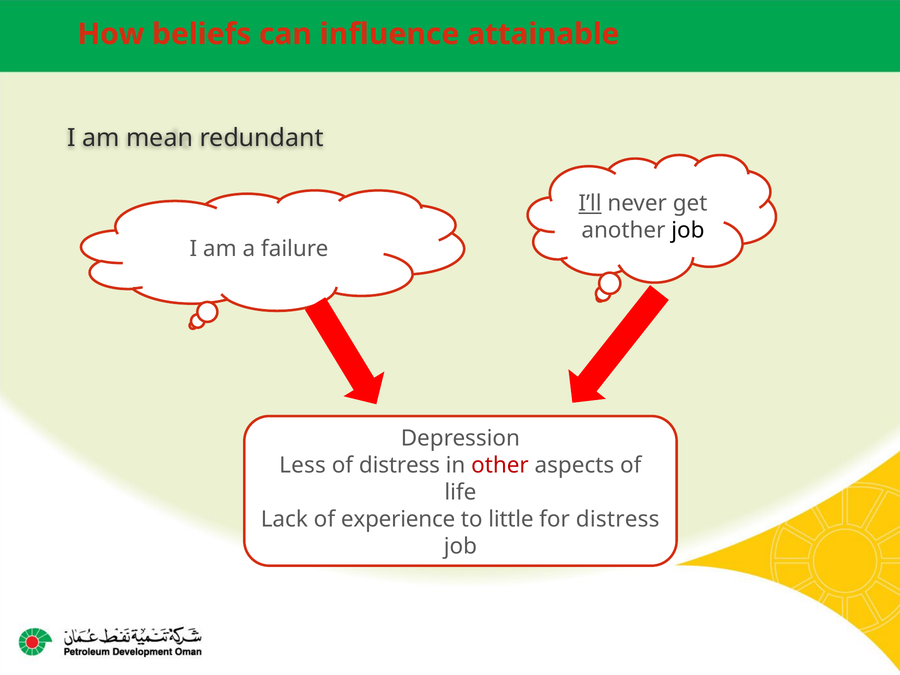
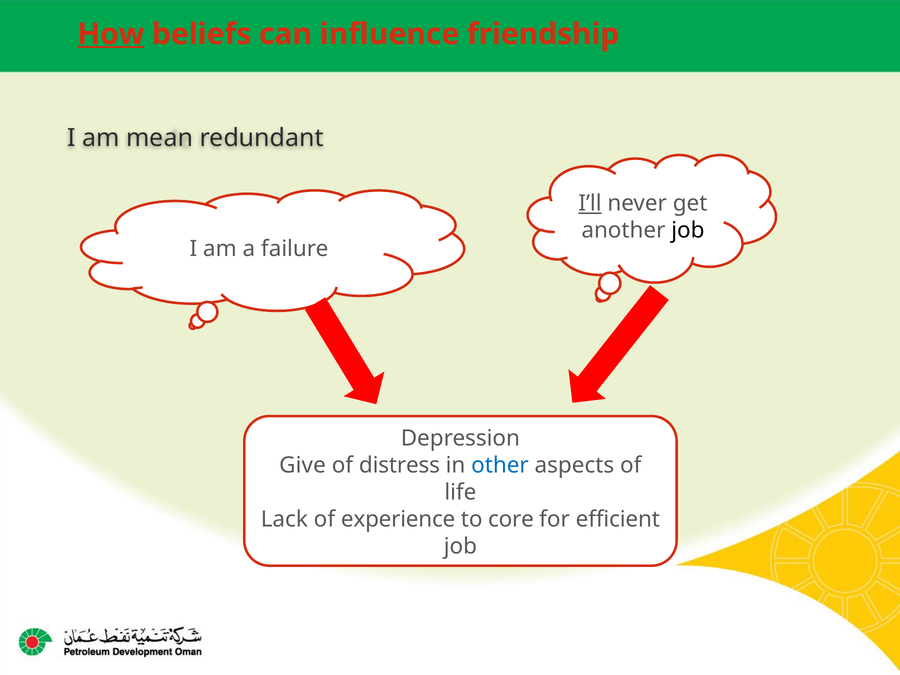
How underline: none -> present (111, 34)
attainable: attainable -> friendship (543, 34)
Less: Less -> Give (303, 465)
other colour: red -> blue (500, 465)
little: little -> core (511, 519)
for distress: distress -> efficient (618, 519)
